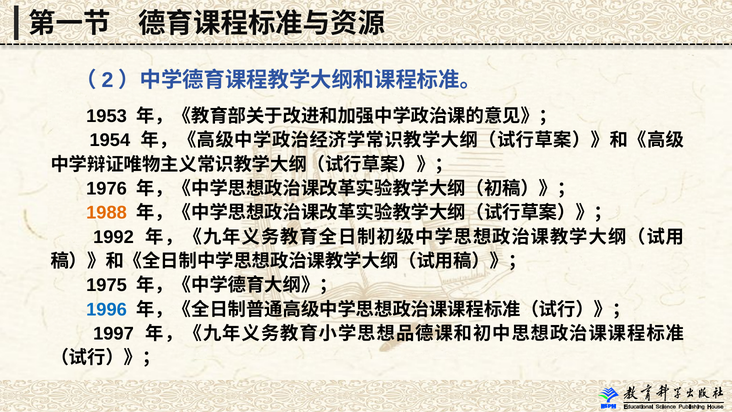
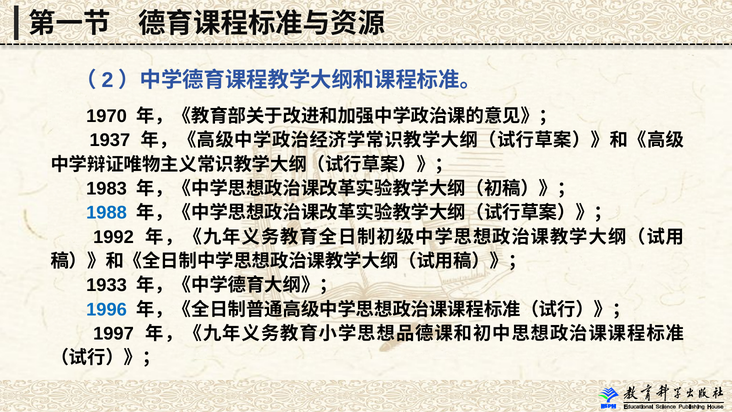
1953: 1953 -> 1970 (107, 116)
1954: 1954 -> 1937 (110, 140)
1976: 1976 -> 1983 (107, 189)
1988 colour: orange -> blue (107, 213)
1975: 1975 -> 1933 (107, 285)
